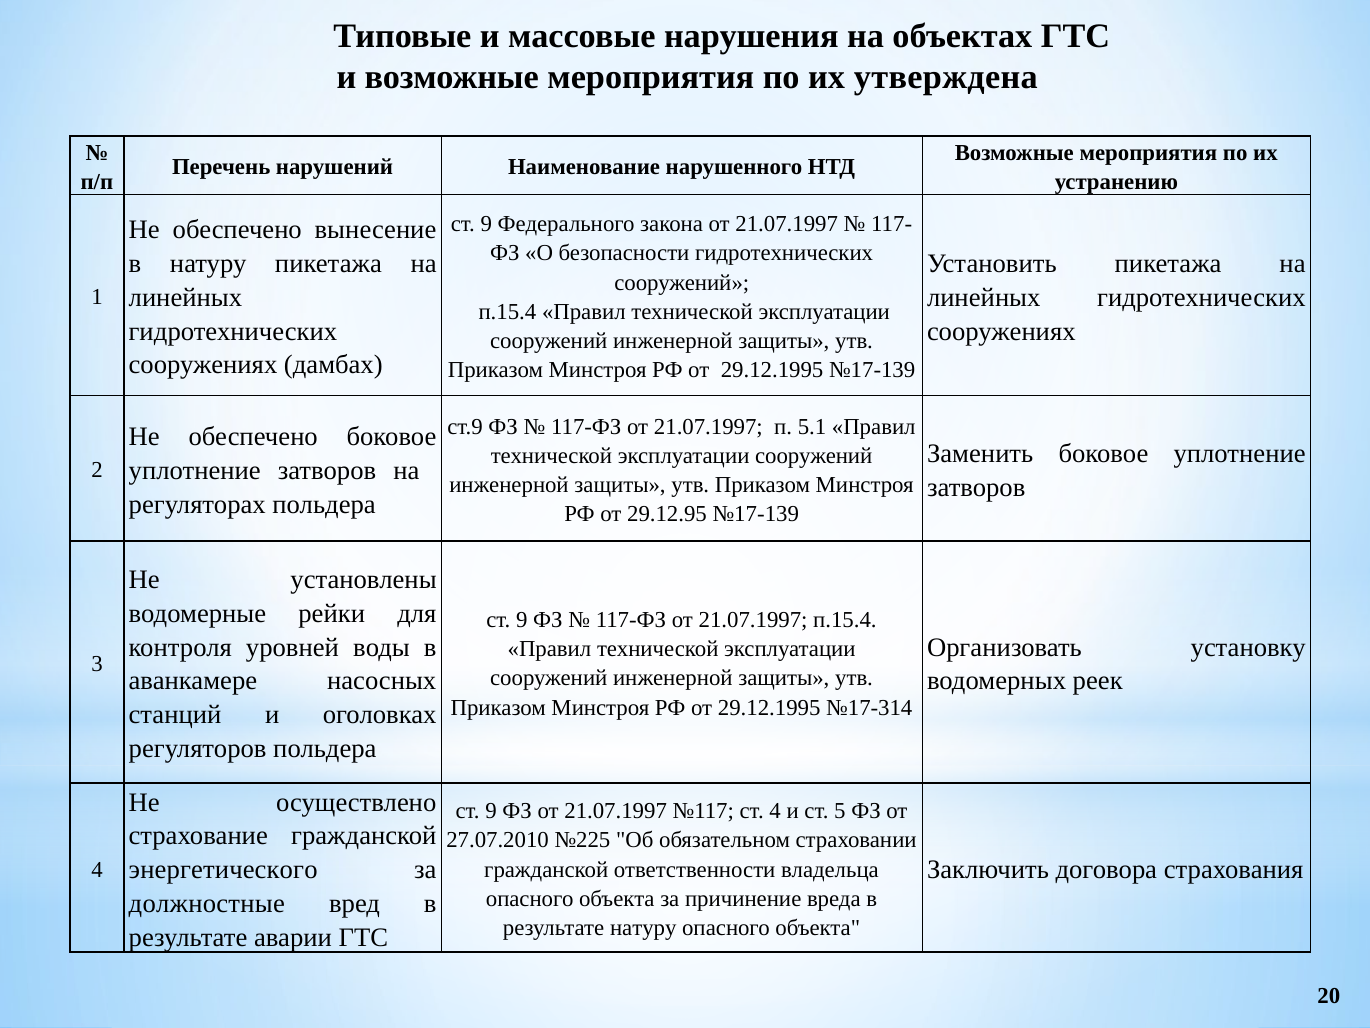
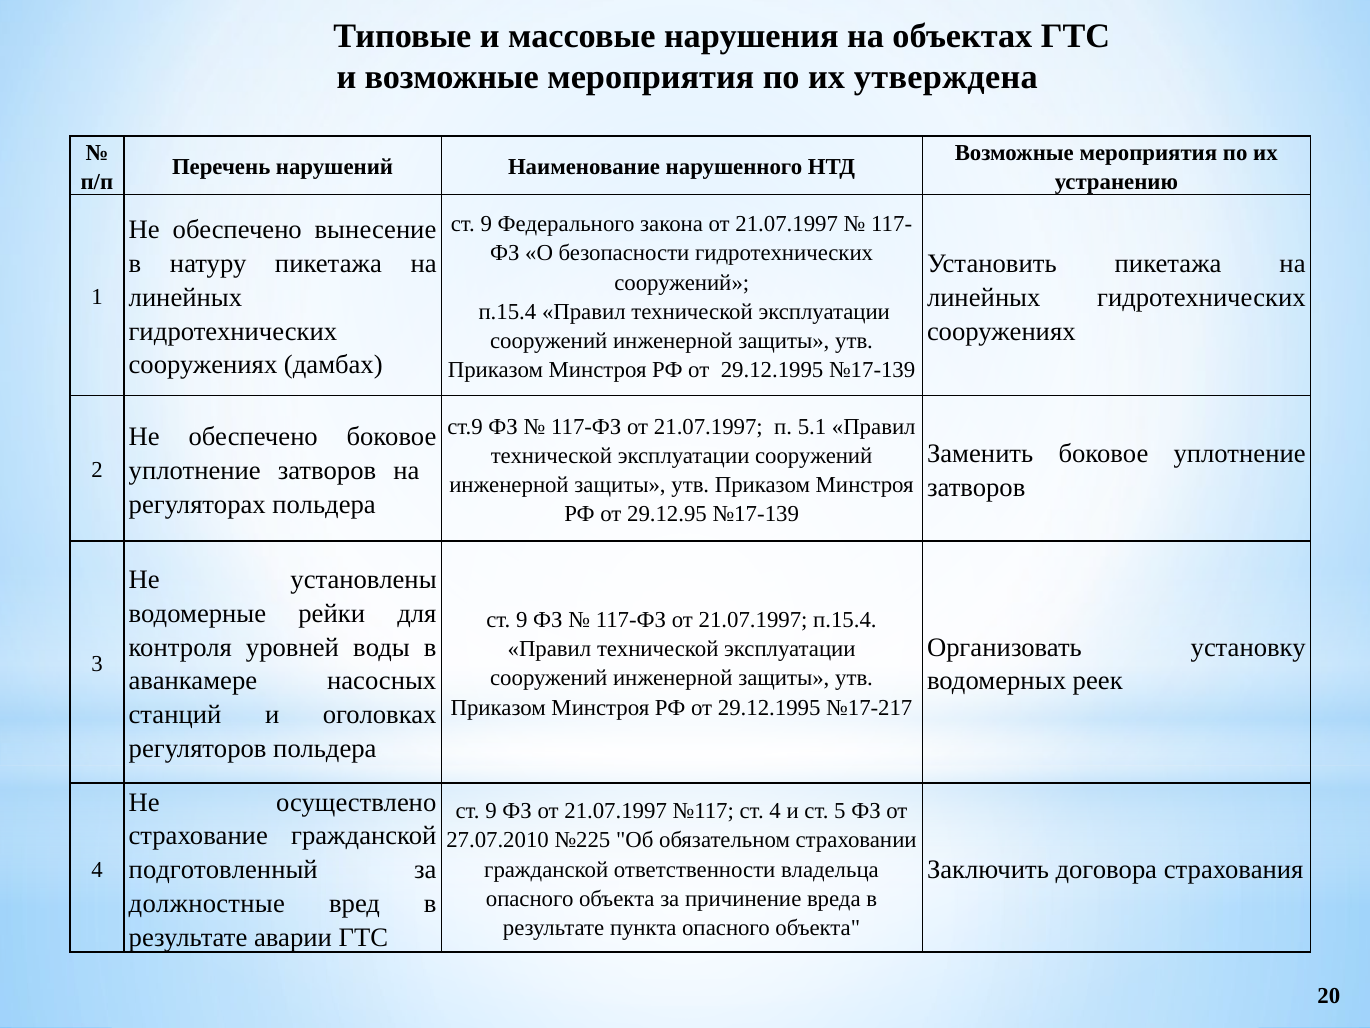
№17-314: №17-314 -> №17-217 (869, 707)
энергетического: энергетического -> подготовленный (223, 870)
результате натуру: натуру -> пункта (643, 927)
